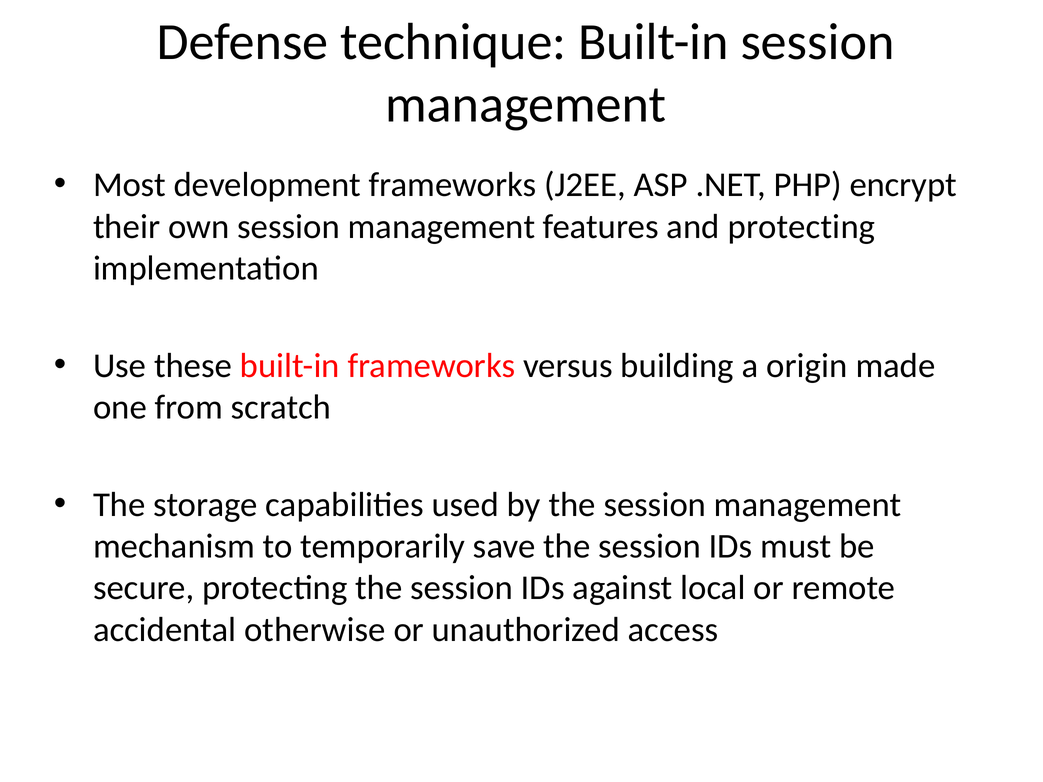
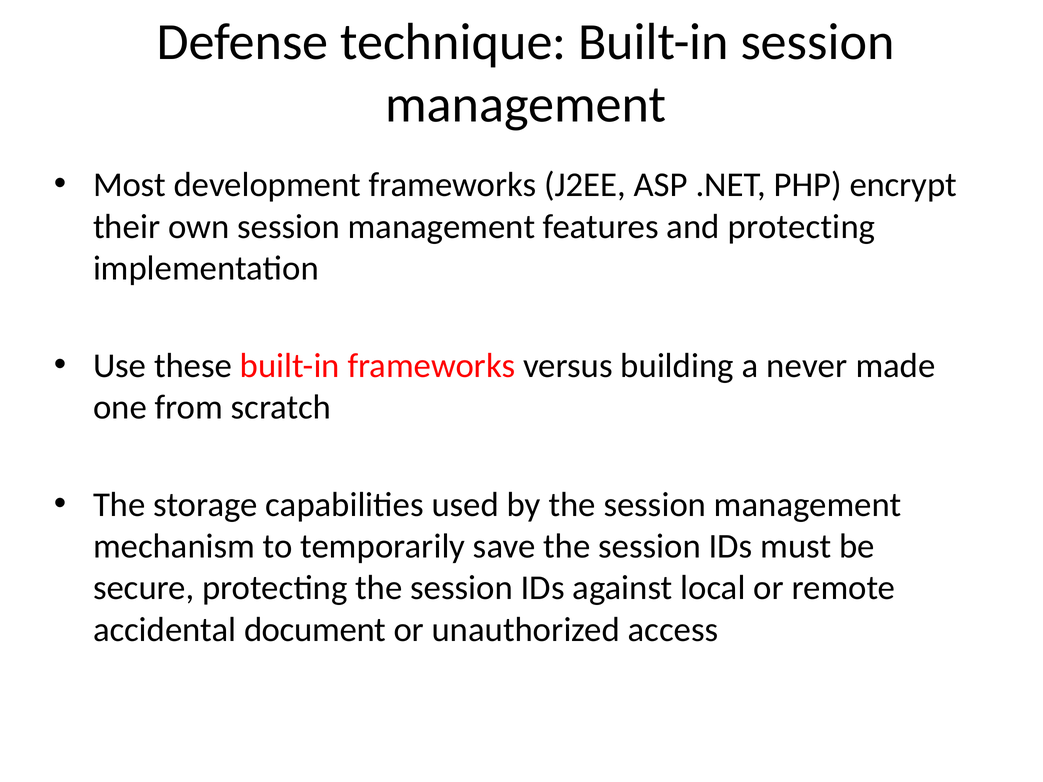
origin: origin -> never (807, 366)
otherwise: otherwise -> document (315, 630)
